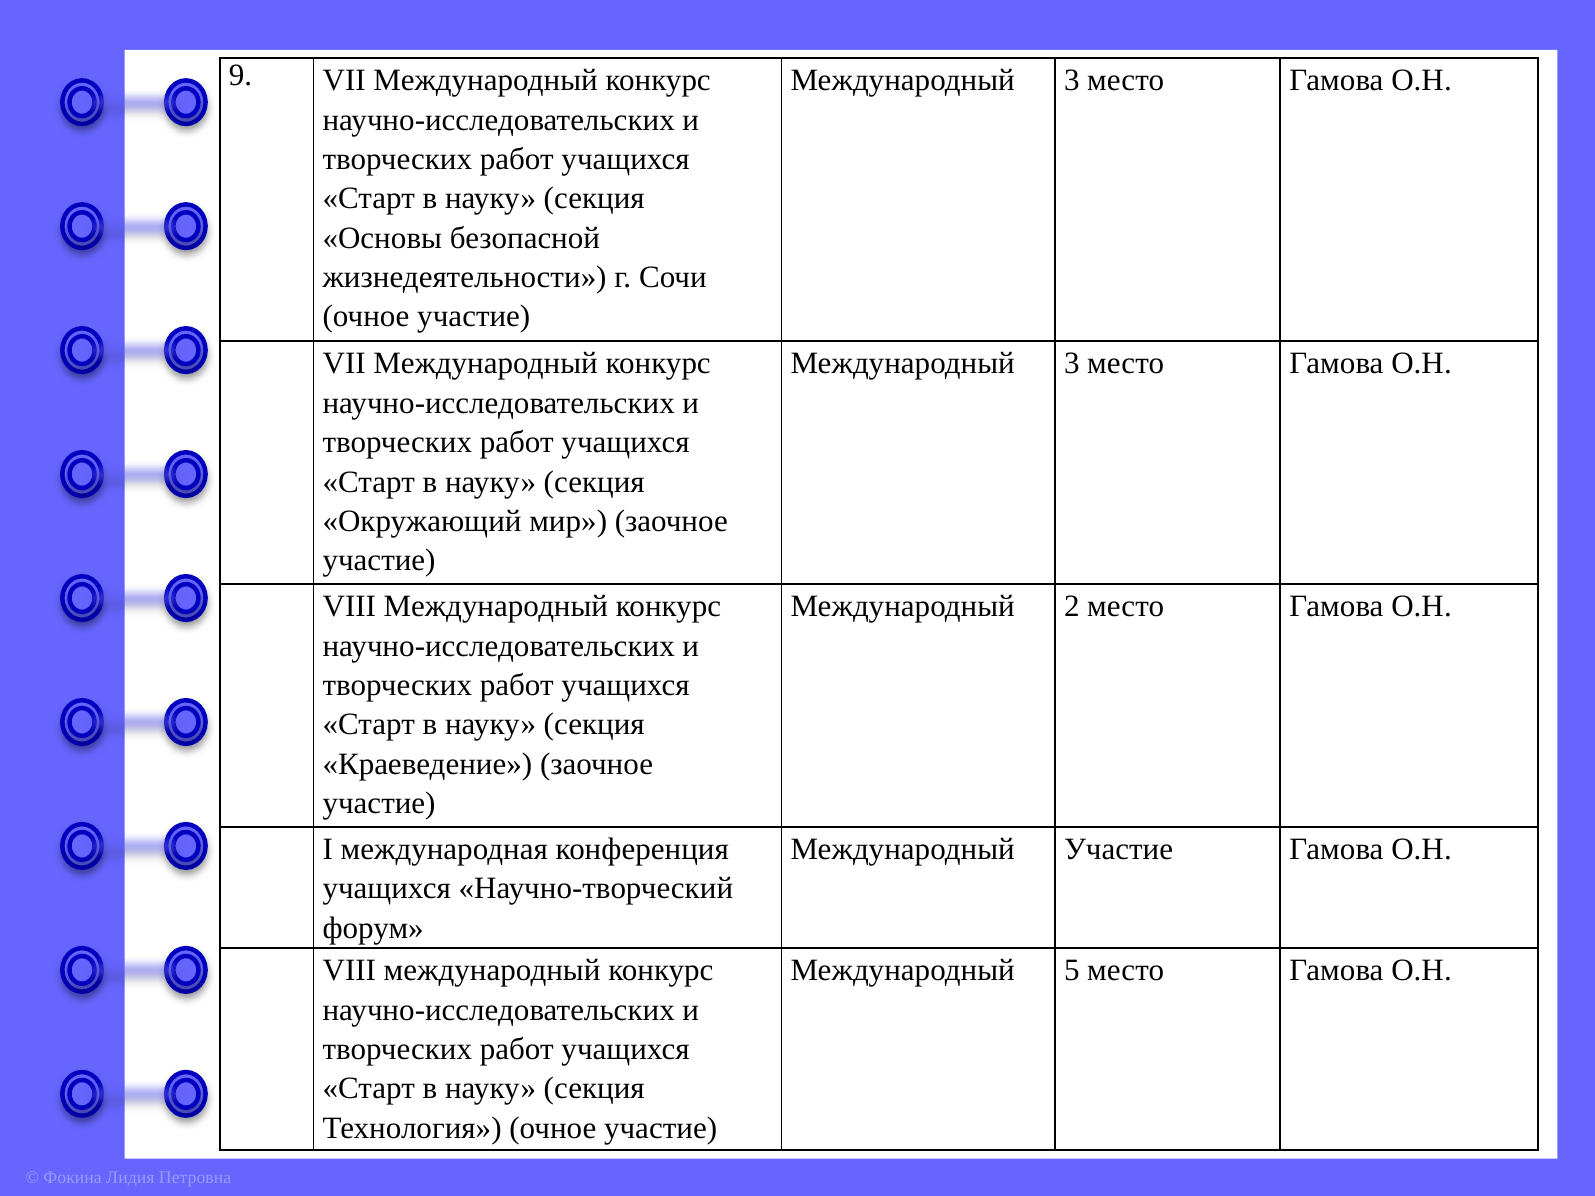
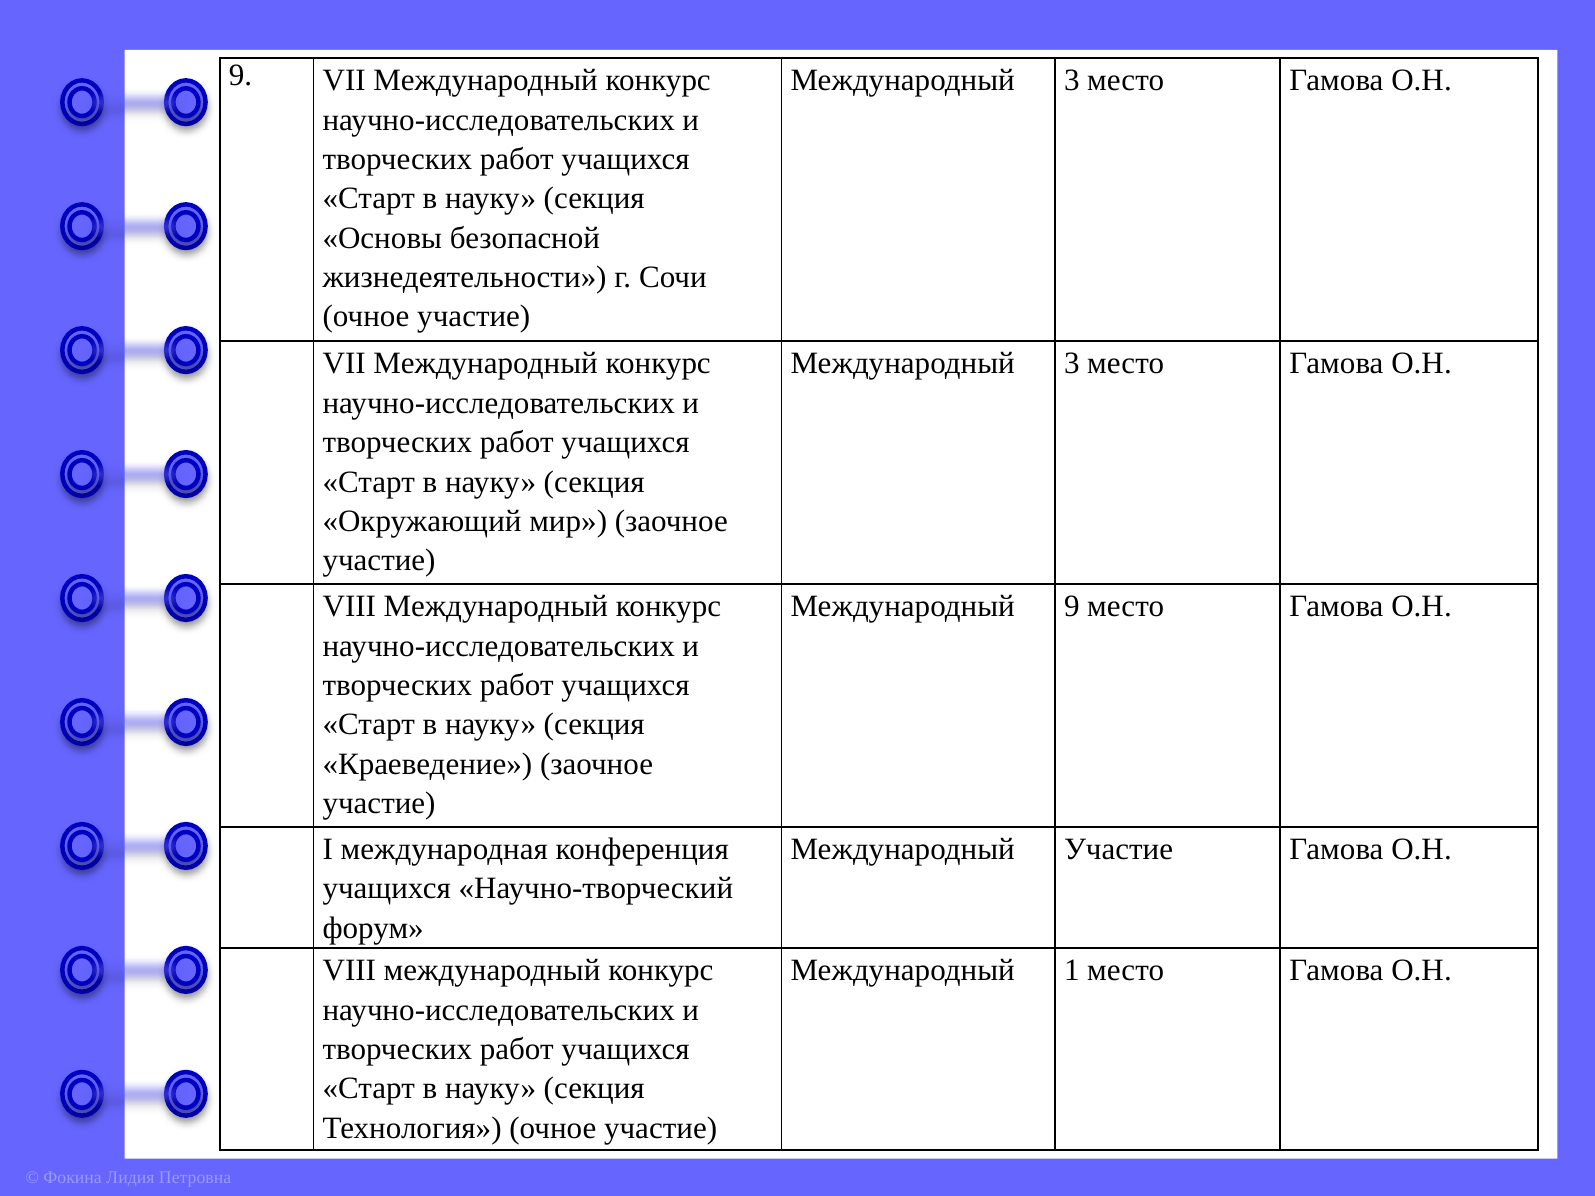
Международный 2: 2 -> 9 (1072, 607)
5: 5 -> 1 (1072, 971)
